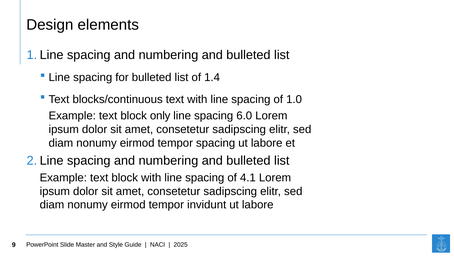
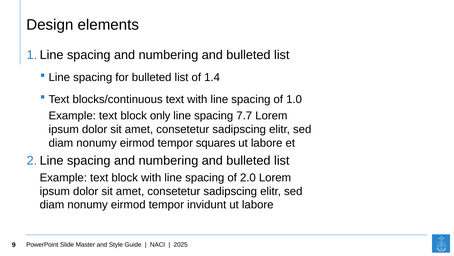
6.0: 6.0 -> 7.7 (244, 115)
tempor spacing: spacing -> squares (216, 143)
4.1: 4.1 -> 2.0 (248, 177)
